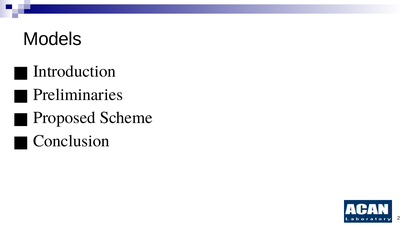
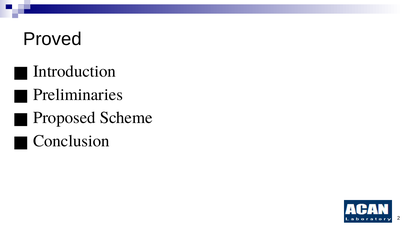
Models: Models -> Proved (52, 39)
